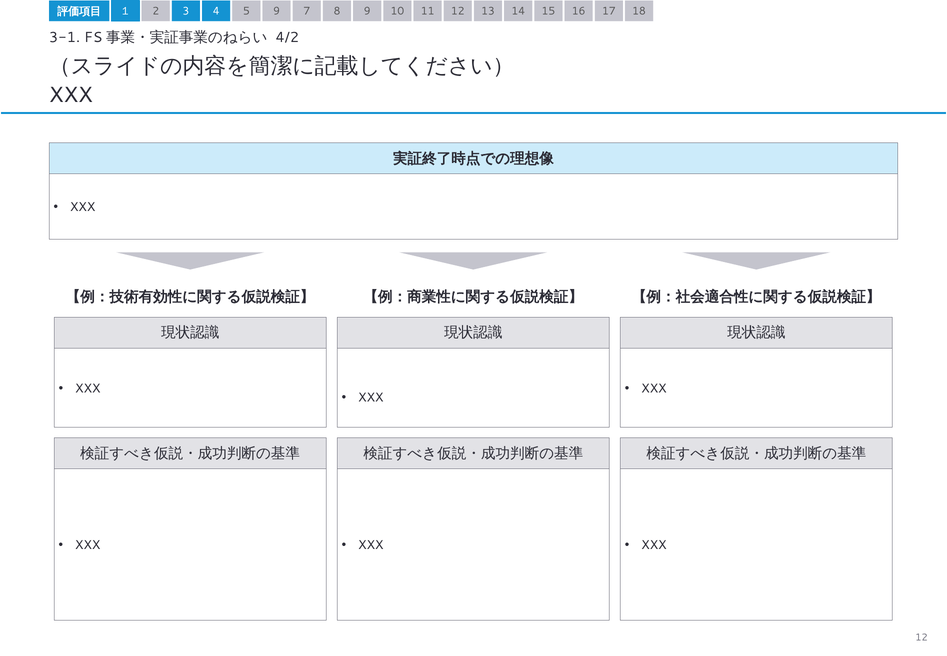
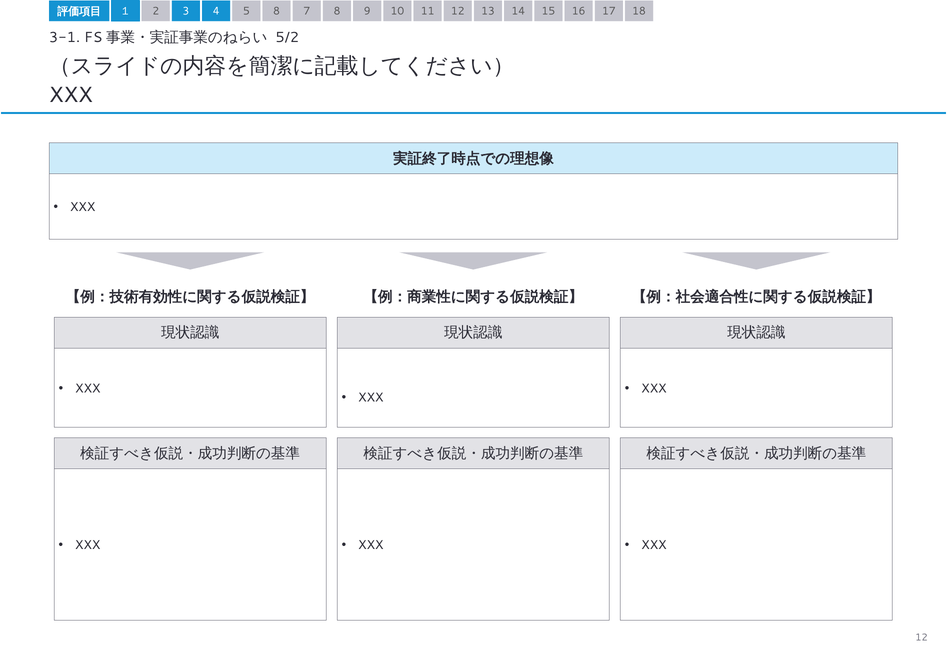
5 9: 9 -> 8 (277, 11)
4/2: 4/2 -> 5/2 (287, 37)
